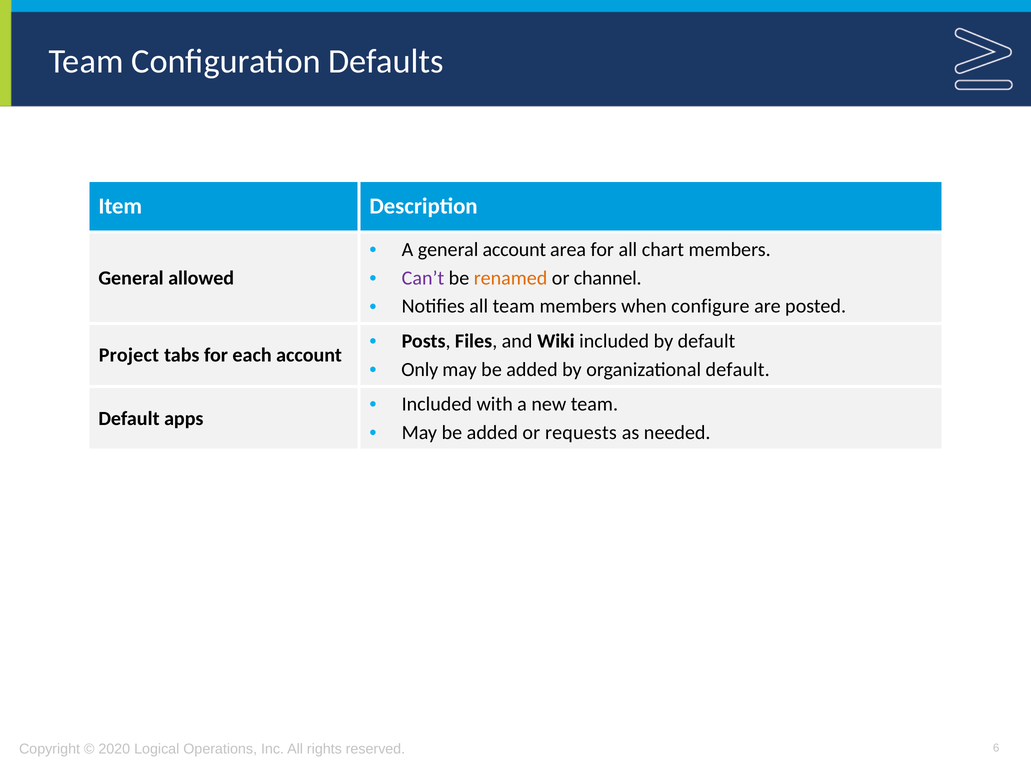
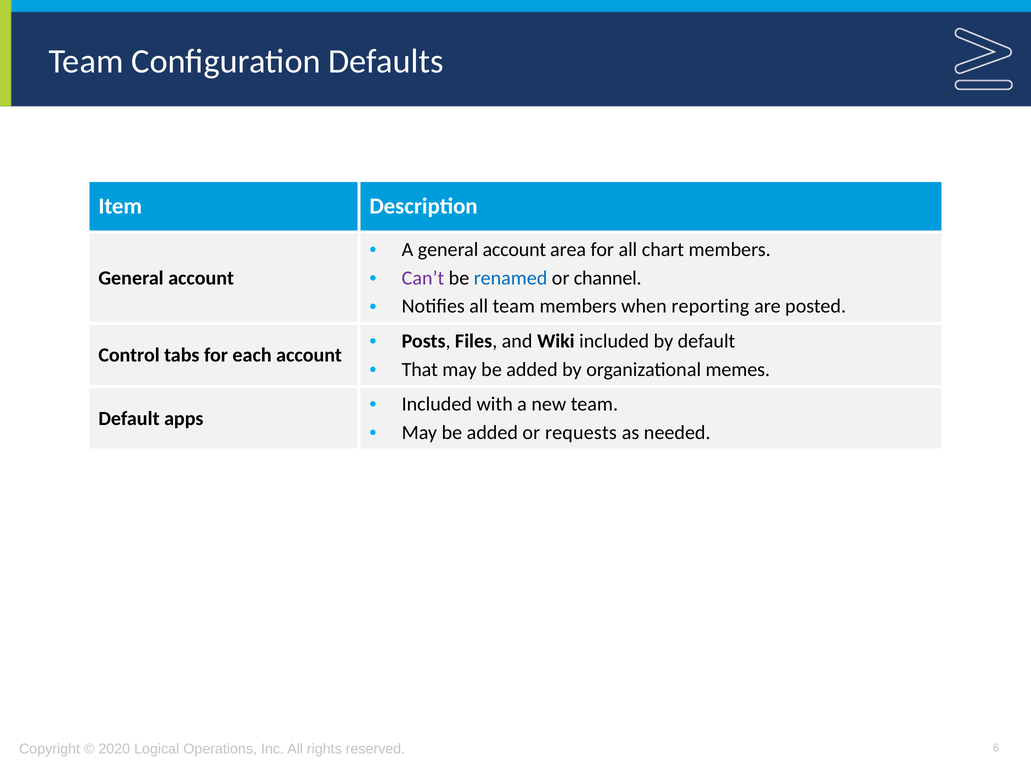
renamed colour: orange -> blue (511, 278)
allowed: allowed -> account (201, 278)
configure: configure -> reporting (710, 306)
Project: Project -> Control (129, 355)
Only: Only -> That (420, 370)
organizational default: default -> memes (738, 370)
